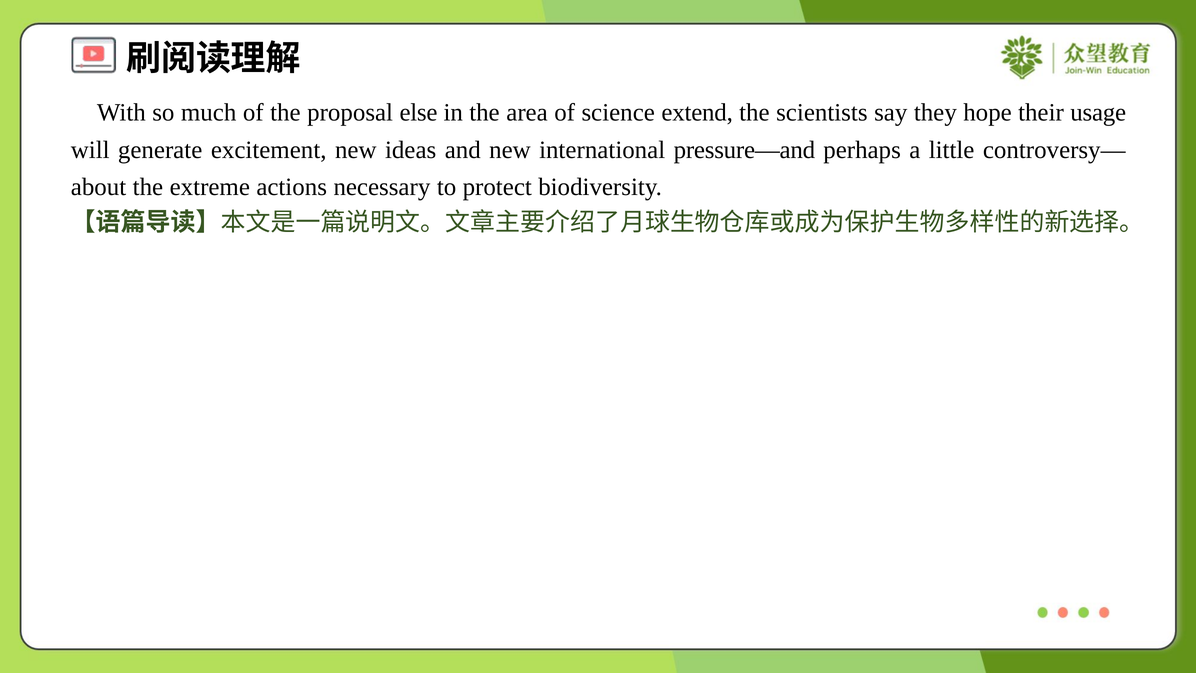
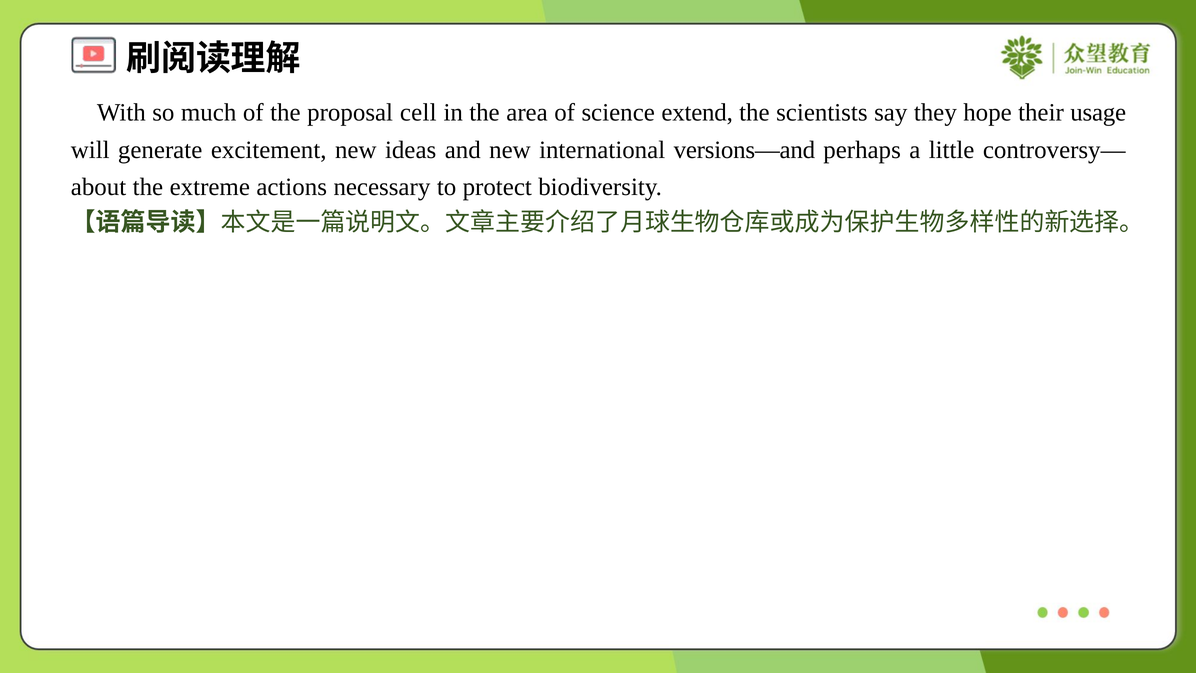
else: else -> cell (418, 112)
pressure—and: pressure—and -> versions—and (744, 150)
